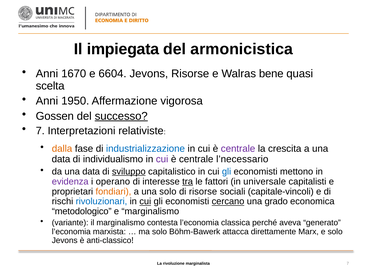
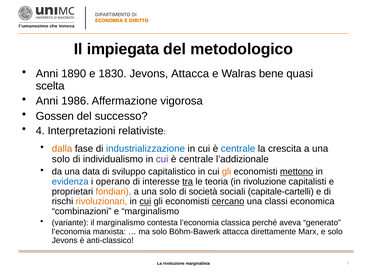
armonicistica: armonicistica -> metodologico (242, 49)
1670: 1670 -> 1890 (74, 74)
6604: 6604 -> 1830 (113, 74)
Jevons Risorse: Risorse -> Attacca (190, 74)
1950: 1950 -> 1986 (75, 101)
successo underline: present -> none (121, 116)
7: 7 -> 4 (40, 130)
centrale colour: purple -> blue (238, 148)
data: data -> solo (61, 159)
l’necessario: l’necessario -> l’addizionale (242, 159)
sviluppo underline: present -> none (129, 171)
gli colour: blue -> orange (227, 171)
mettono underline: none -> present (297, 171)
evidenza colour: purple -> blue (70, 181)
fattori: fattori -> teoria (217, 181)
in universale: universale -> rivoluzione (265, 181)
di risorse: risorse -> società (203, 191)
capitale-vincoli: capitale-vincoli -> capitale-cartelli (281, 191)
rivoluzionari colour: blue -> orange (101, 201)
grado: grado -> classi (276, 201)
metodologico: metodologico -> combinazioni (82, 211)
